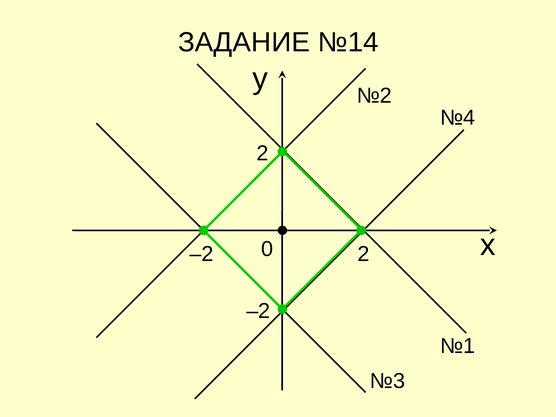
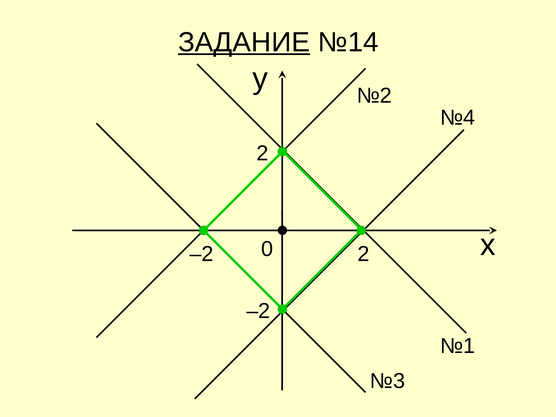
ЗАДАНИЕ underline: none -> present (244, 42)
